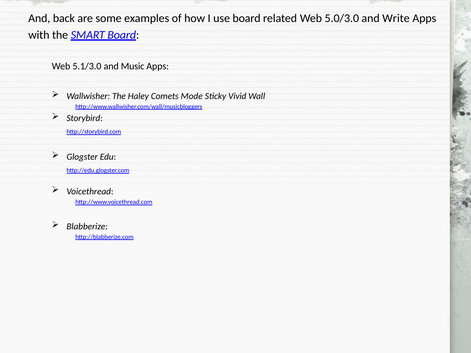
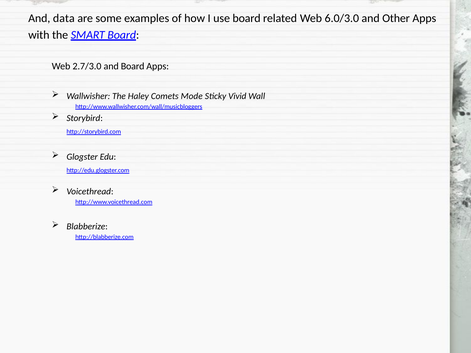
back: back -> data (64, 18)
5.0/3.0: 5.0/3.0 -> 6.0/3.0 (342, 18)
Write: Write -> Other (396, 18)
5.1/3.0: 5.1/3.0 -> 2.7/3.0 (87, 66)
and Music: Music -> Board (133, 66)
